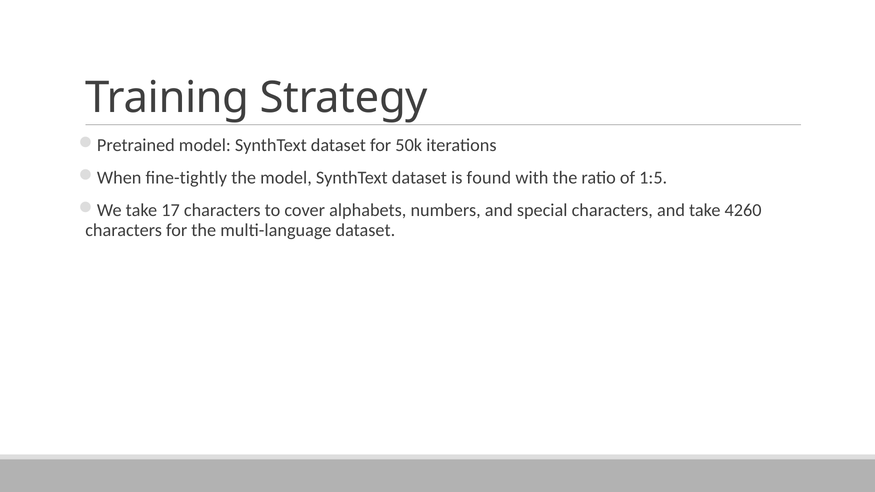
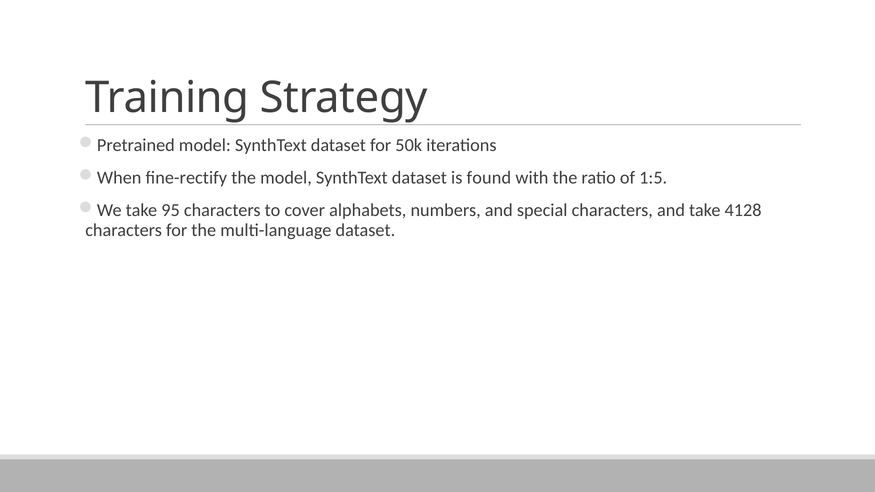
ﬁne-tightly: ﬁne-tightly -> ﬁne-rectify (186, 178)
17: 17 -> 95 (171, 210)
4260: 4260 -> 4128 (743, 210)
